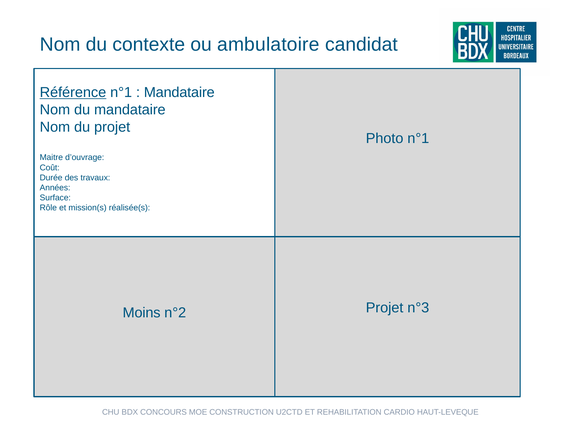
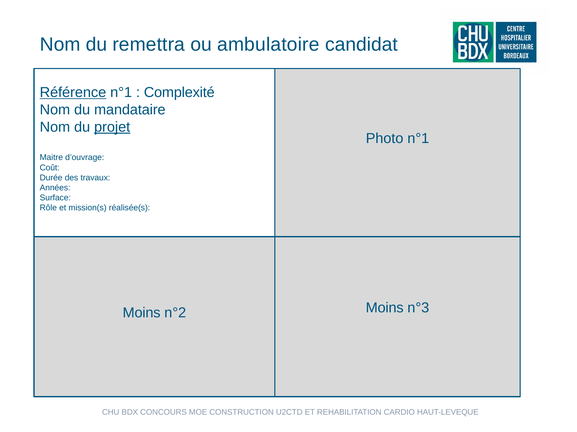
contexte: contexte -> remettra (149, 44)
Mandataire: Mandataire -> Complexité (179, 93)
projet underline: none -> present (112, 127)
Projet: Projet -> Moins (385, 308)
